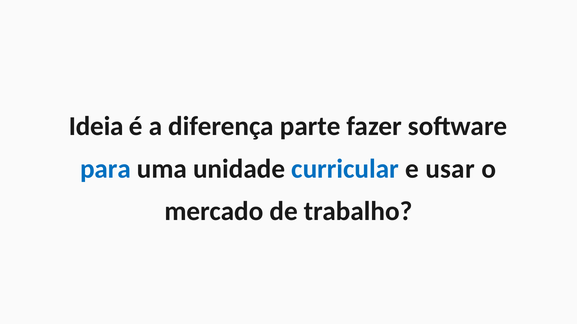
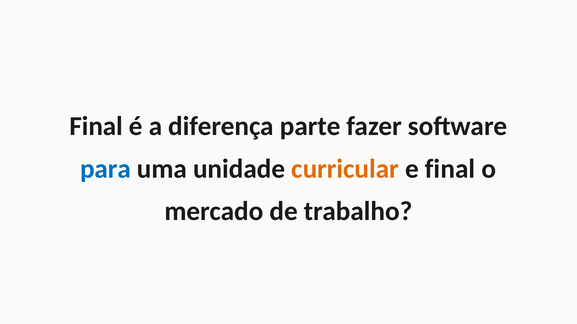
Ideia: Ideia -> Final (96, 127)
curricular colour: blue -> orange (345, 169)
e usar: usar -> final (450, 169)
